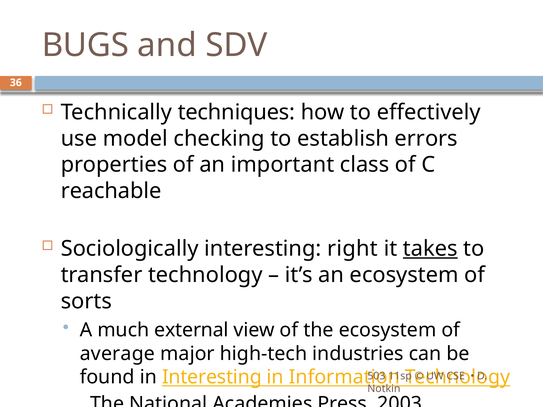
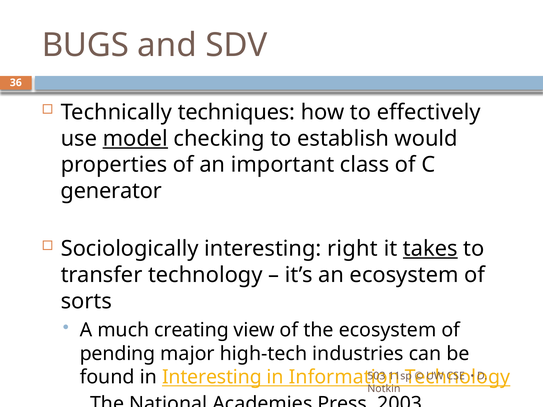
model underline: none -> present (135, 139)
errors: errors -> would (426, 139)
reachable: reachable -> generator (111, 191)
external: external -> creating (191, 330)
average: average -> pending (118, 354)
